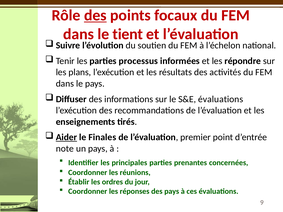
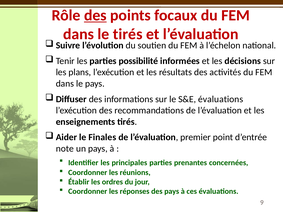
le tient: tient -> tirés (128, 34)
processus: processus -> possibilité (138, 61)
répondre: répondre -> décisions (243, 61)
Aider underline: present -> none (66, 137)
